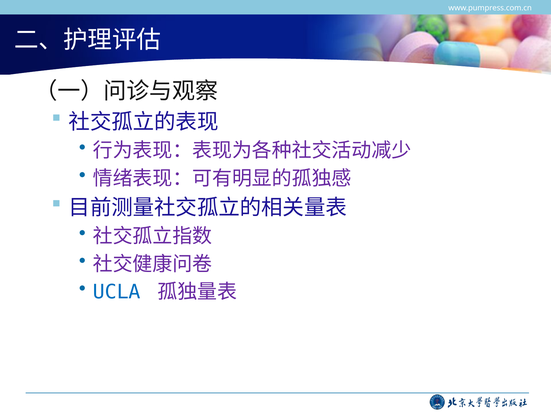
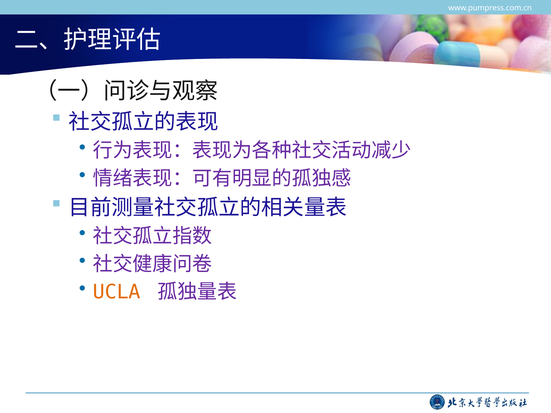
UCLA colour: blue -> orange (117, 292)
